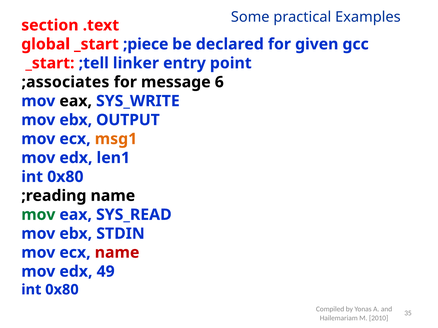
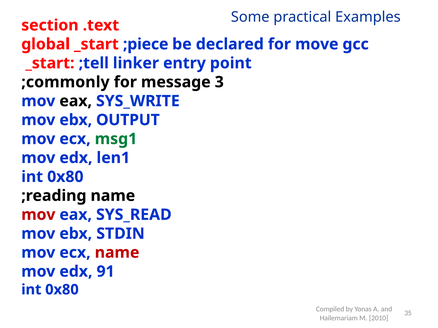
given: given -> move (317, 44)
;associates: ;associates -> ;commonly (65, 82)
6: 6 -> 3 (219, 82)
msg1 colour: orange -> green (116, 139)
mov colour: green -> red (38, 215)
49: 49 -> 91 (106, 272)
